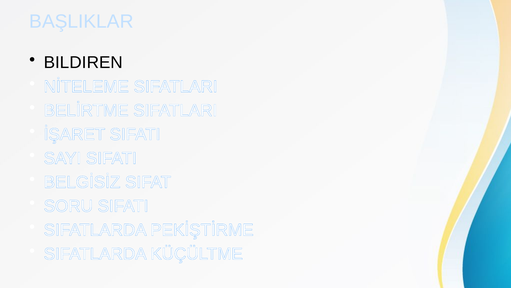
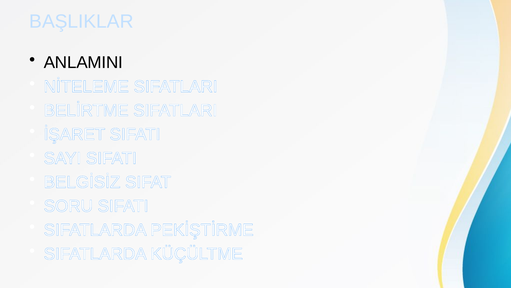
BILDIREN: BILDIREN -> ANLAMINI (83, 63)
